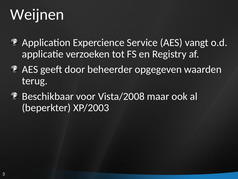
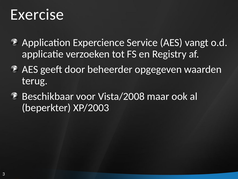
Weijnen: Weijnen -> Exercise (37, 14)
